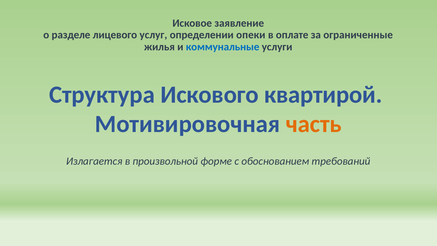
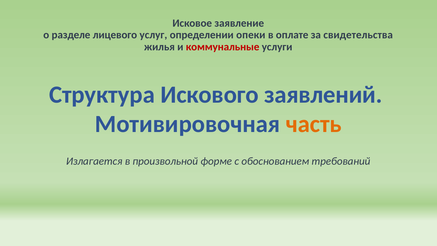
ограниченные: ограниченные -> свидетельства (358, 35)
коммунальные colour: blue -> red (223, 47)
квартирой: квартирой -> заявлений (323, 95)
